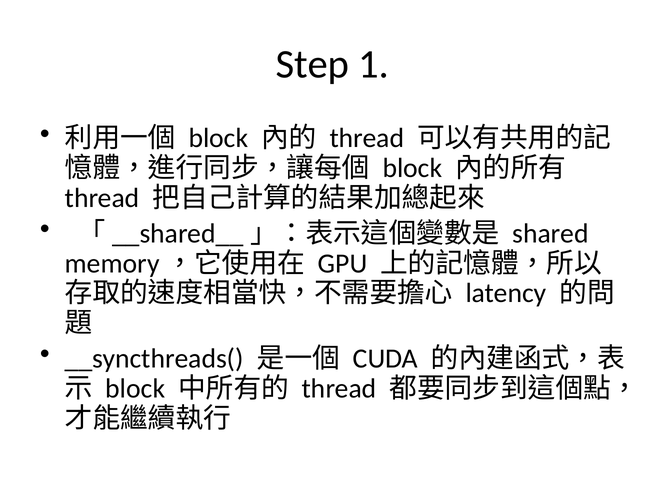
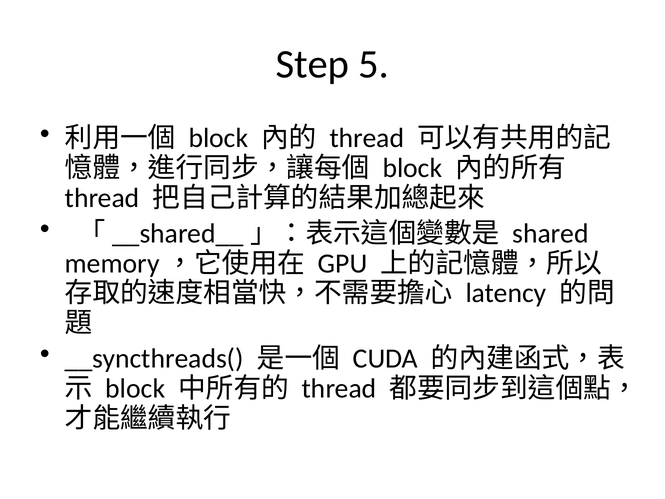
1: 1 -> 5 (374, 64)
